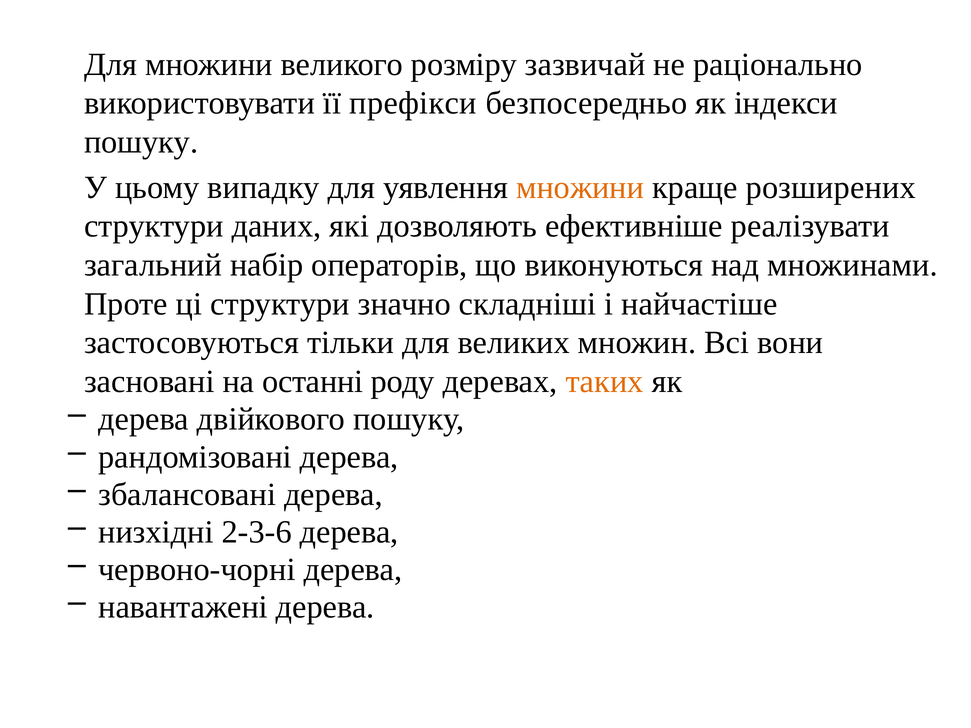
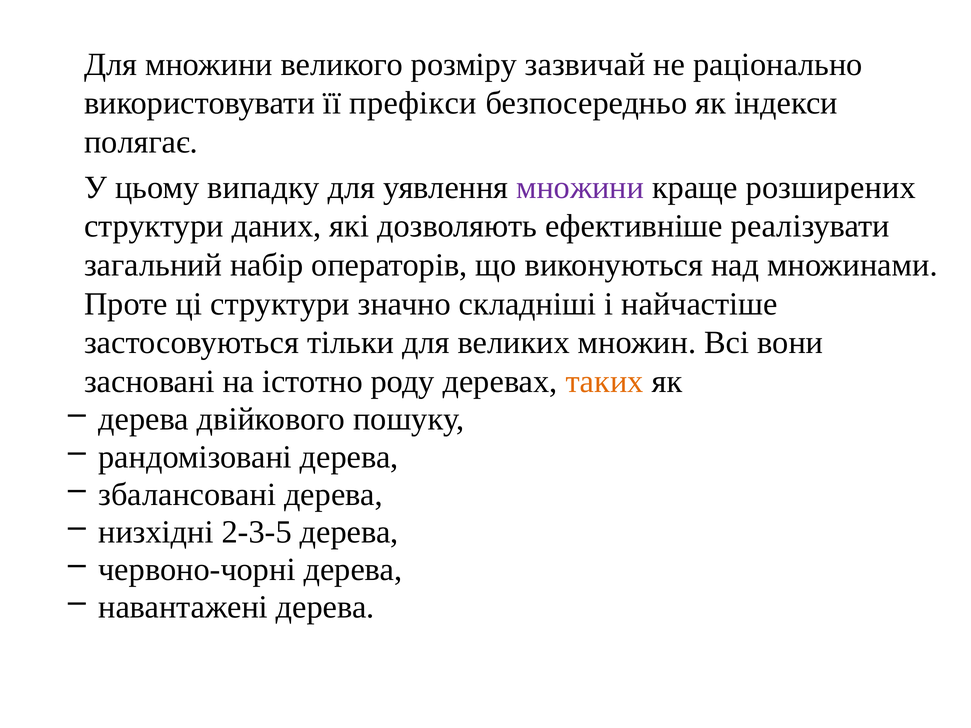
пошуку: пошуку -> полягає (141, 142)
множини colour: orange -> purple (580, 187)
останні: останні -> істотно (313, 382)
2-3-6: 2-3-6 -> 2-3-5 (257, 532)
